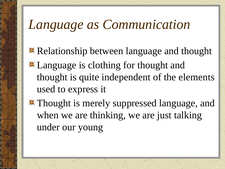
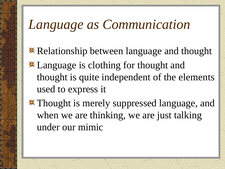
young: young -> mimic (91, 127)
